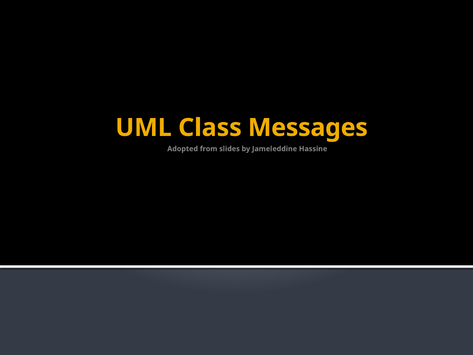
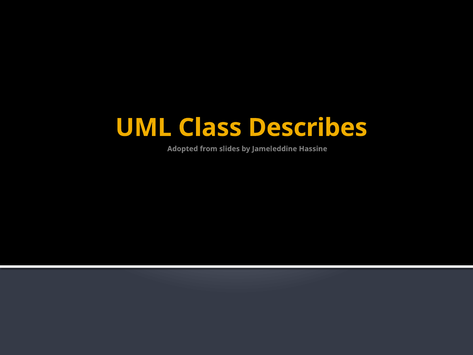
Messages: Messages -> Describes (308, 128)
